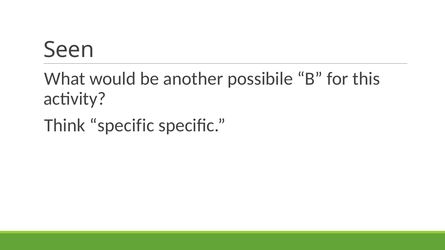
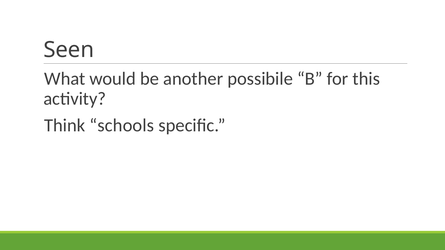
Think specific: specific -> schools (122, 125)
